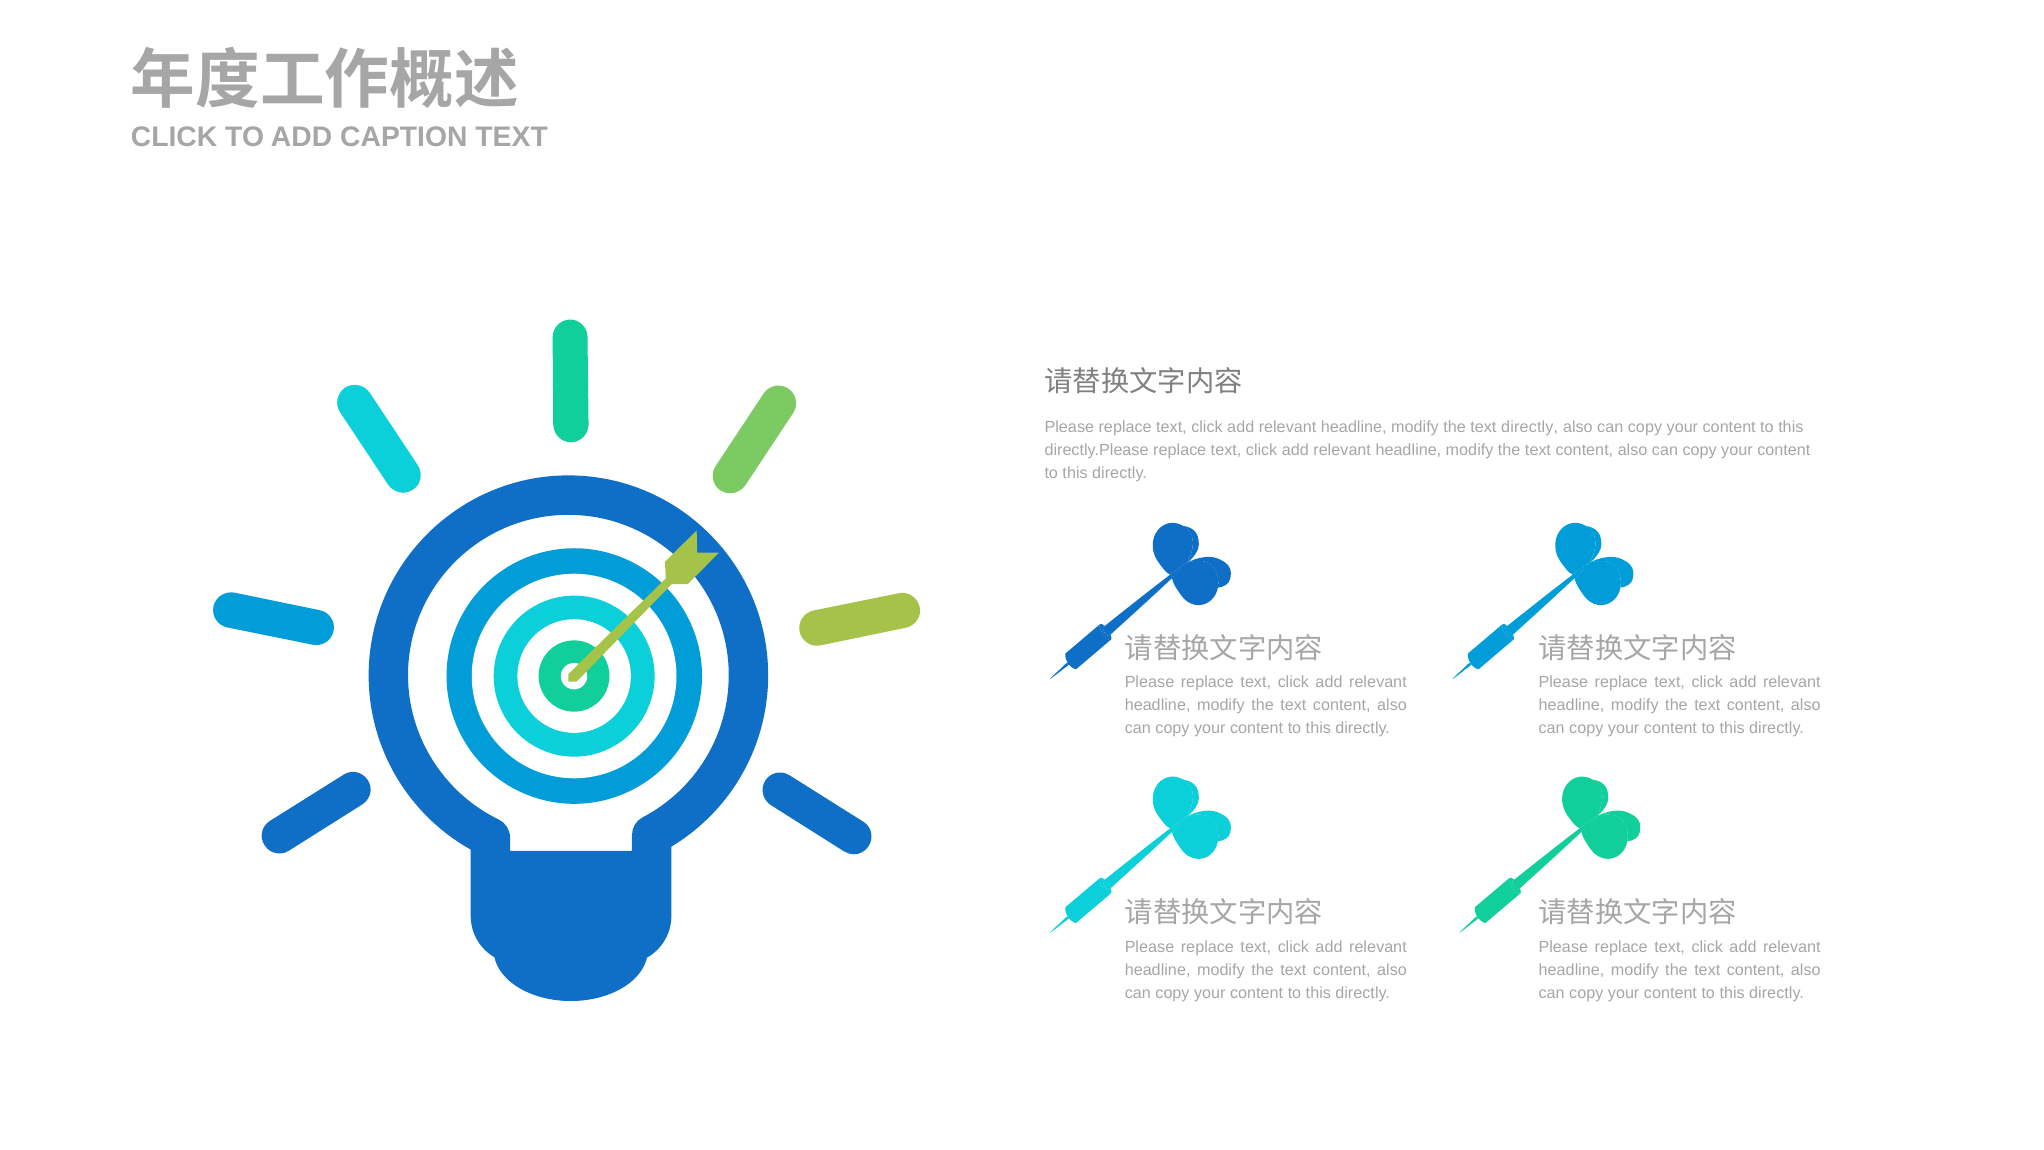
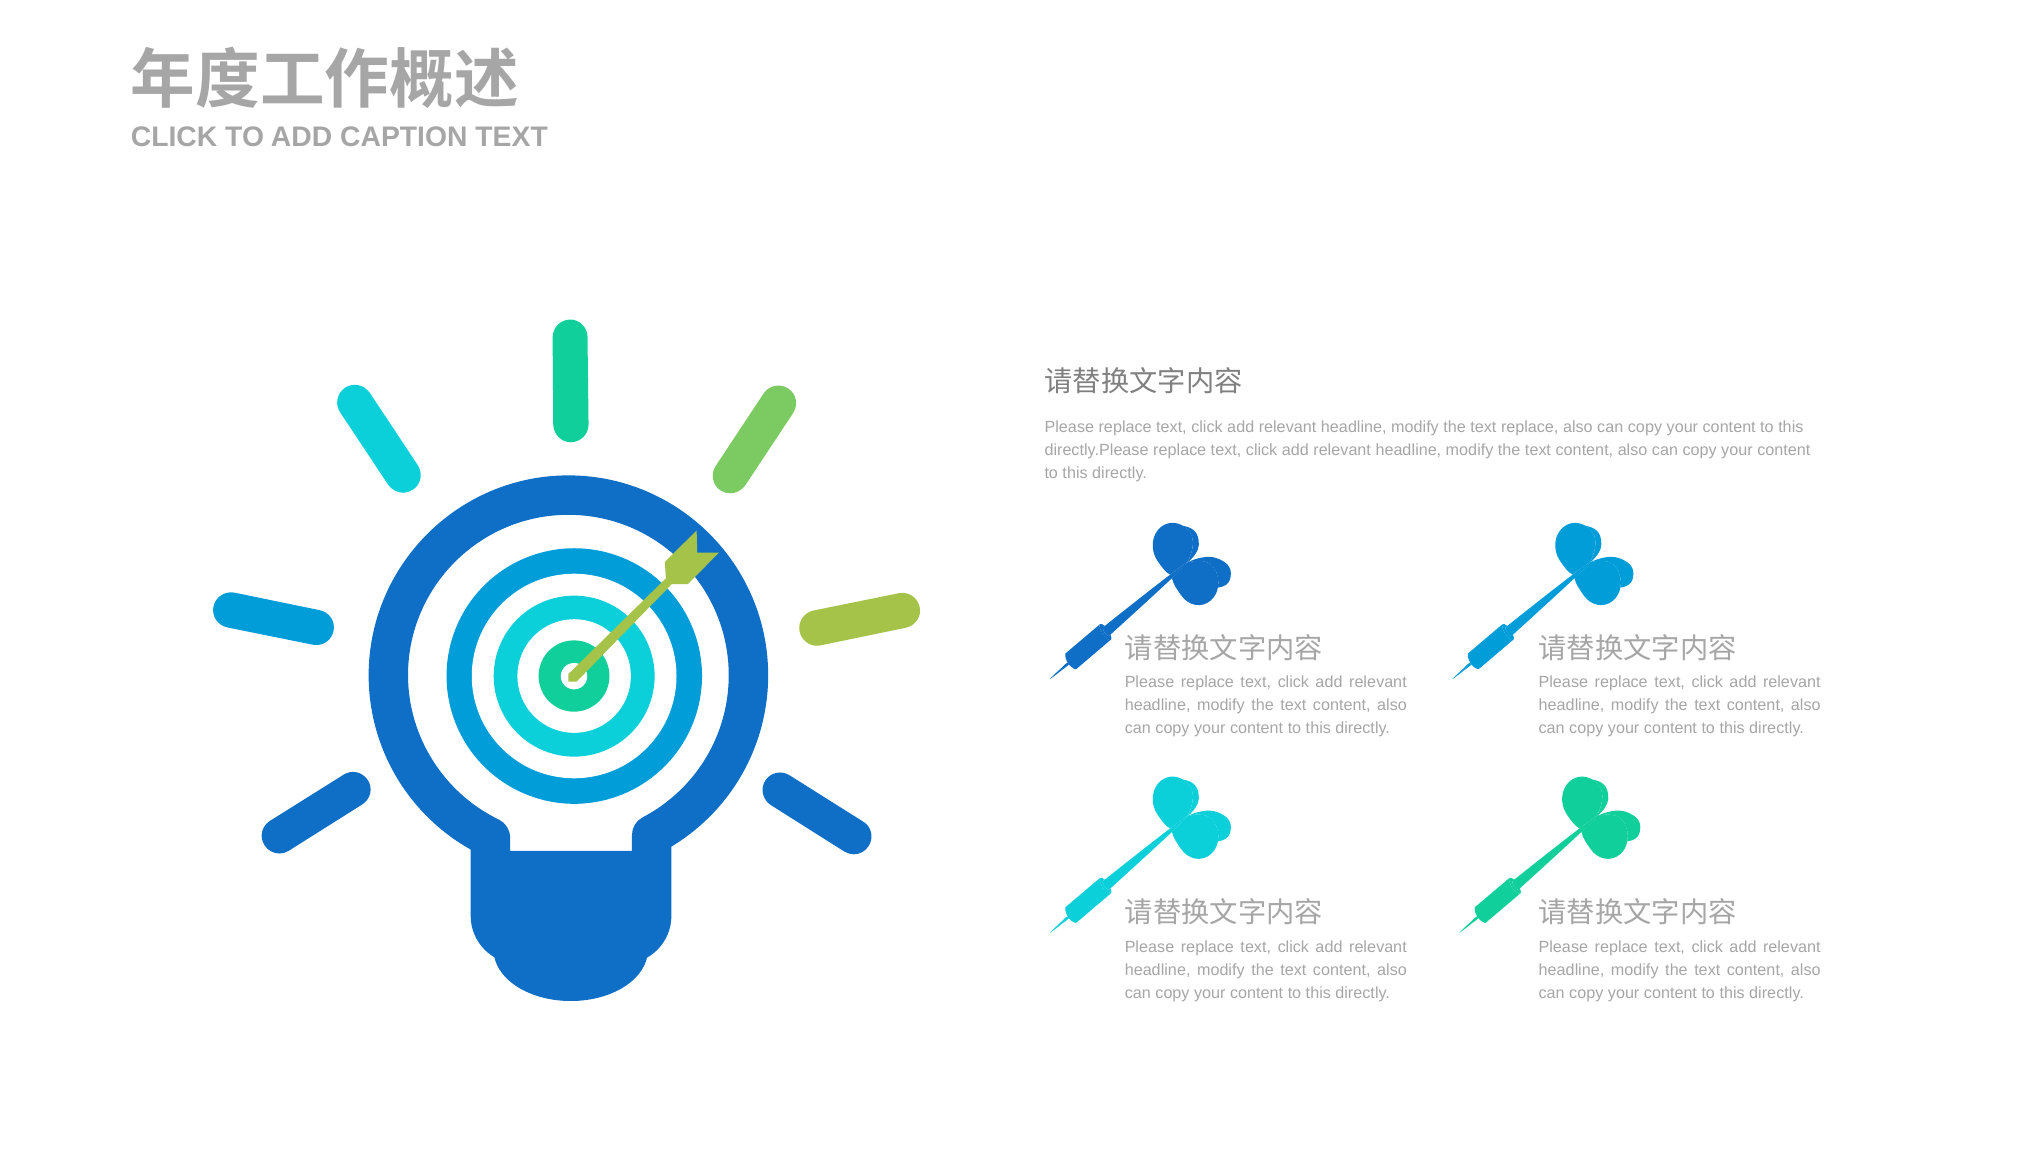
text directly: directly -> replace (1530, 427)
